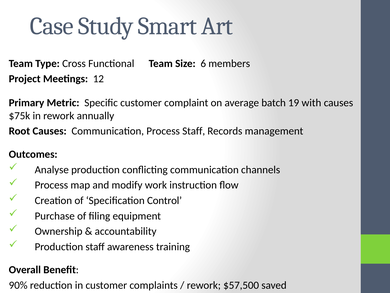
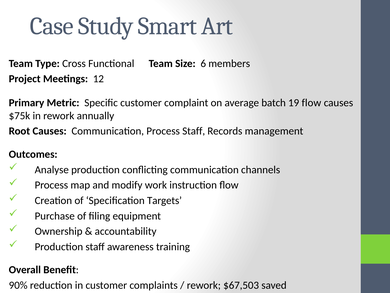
19 with: with -> flow (311, 103)
Control: Control -> Targets (164, 200)
$57,500: $57,500 -> $67,503 (241, 285)
